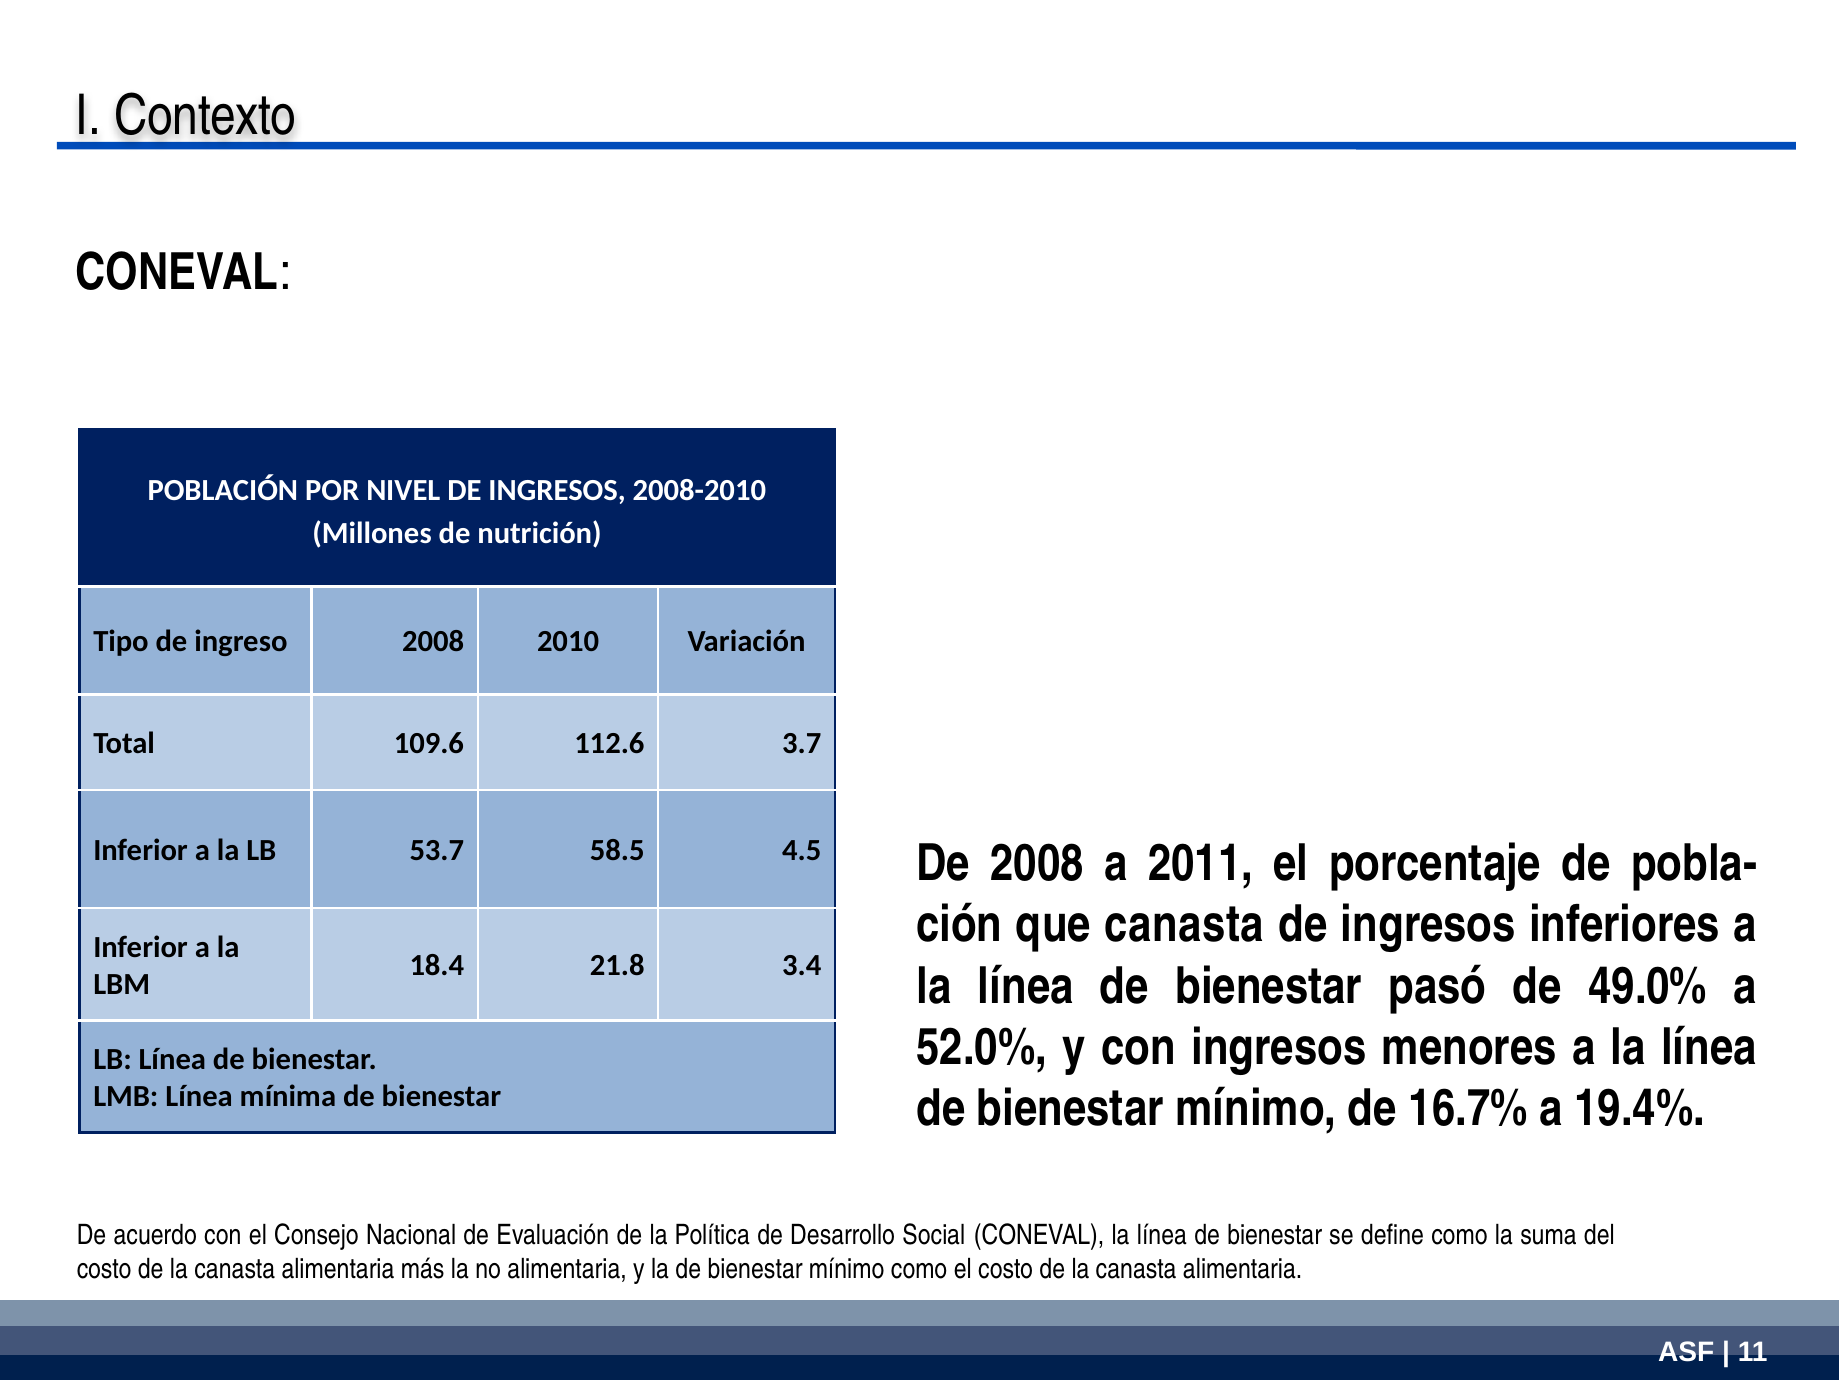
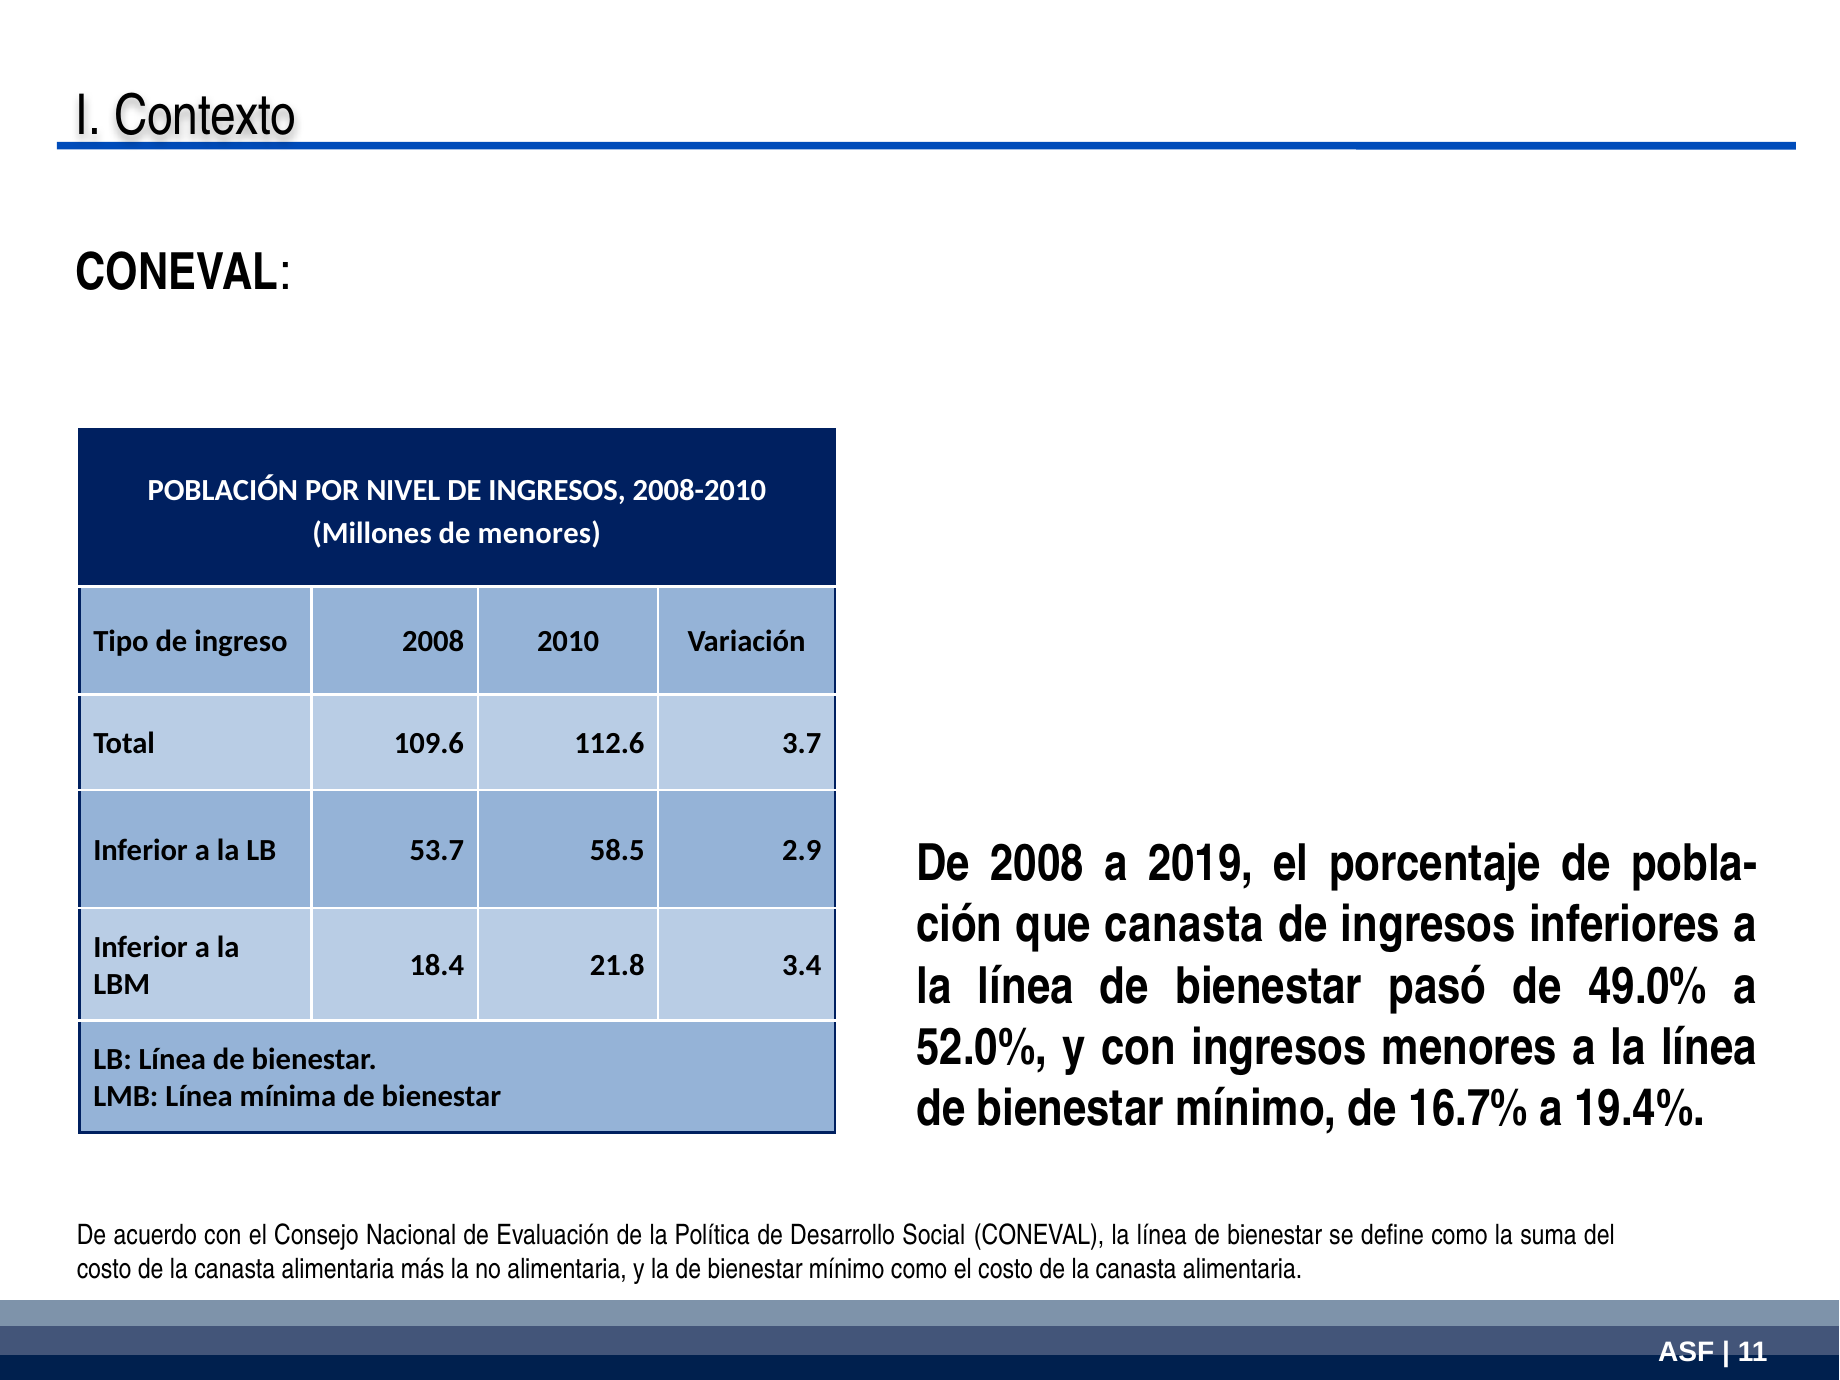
de nutrición: nutrición -> menores (539, 533)
4.5: 4.5 -> 2.9 (802, 850)
2011: 2011 -> 2019 (1201, 864)
